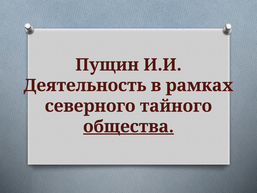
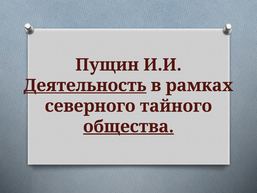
Деятельность underline: none -> present (85, 85)
